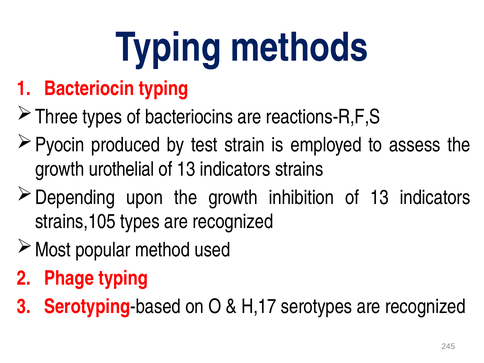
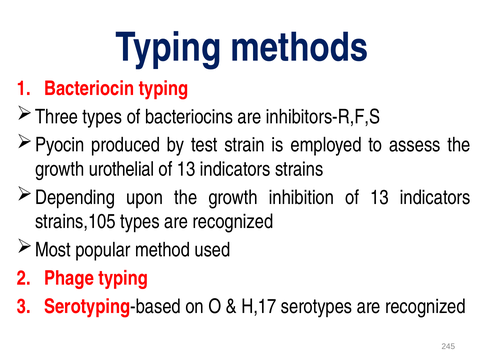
reactions-R,F,S: reactions-R,F,S -> inhibitors-R,F,S (323, 117)
